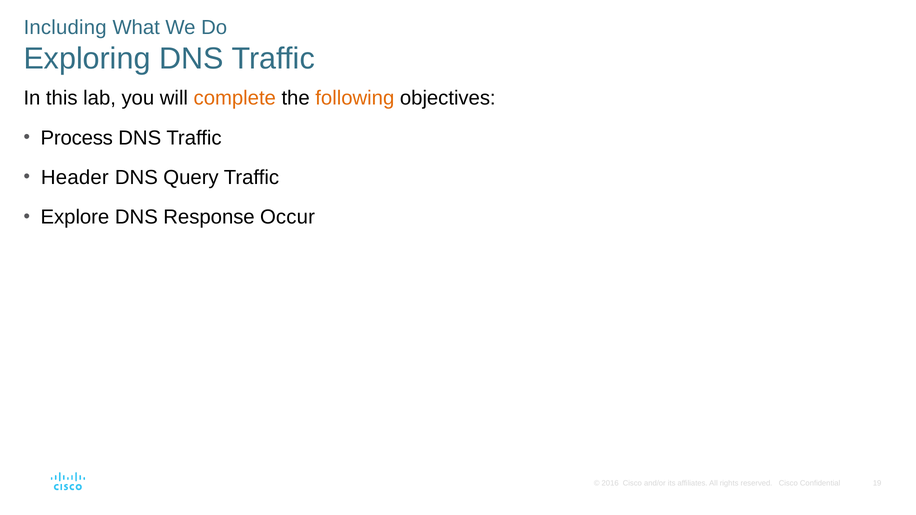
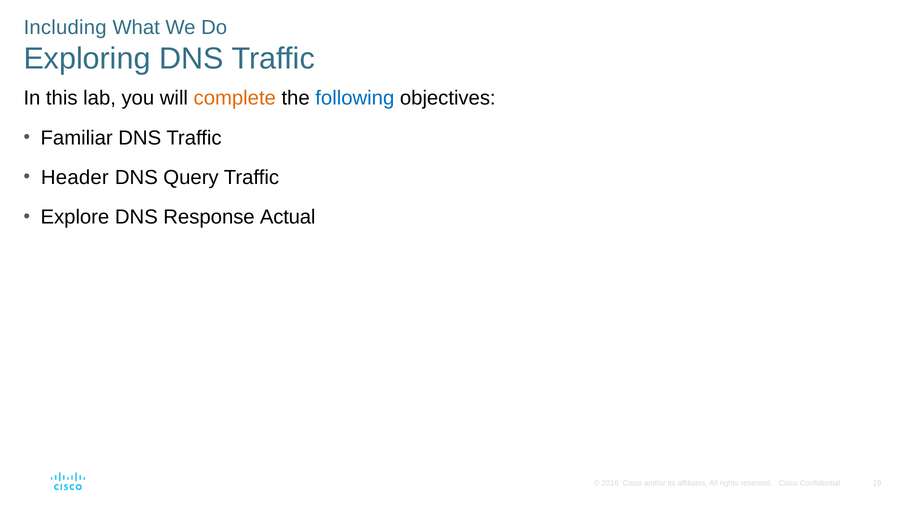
following colour: orange -> blue (355, 98)
Process: Process -> Familiar (77, 138)
Occur: Occur -> Actual (288, 217)
